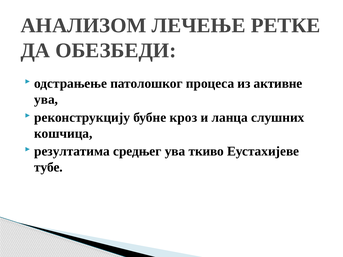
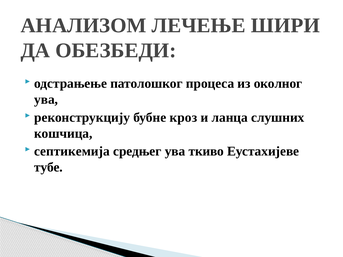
РЕТКЕ: РЕТКЕ -> ШИРИ (285, 25)
активне: активне -> околног (278, 84)
резултатима: резултатима -> септикемија (72, 151)
